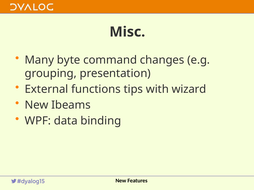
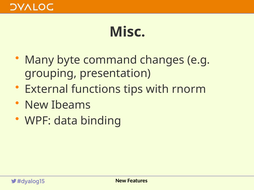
wizard: wizard -> rnorm (189, 89)
